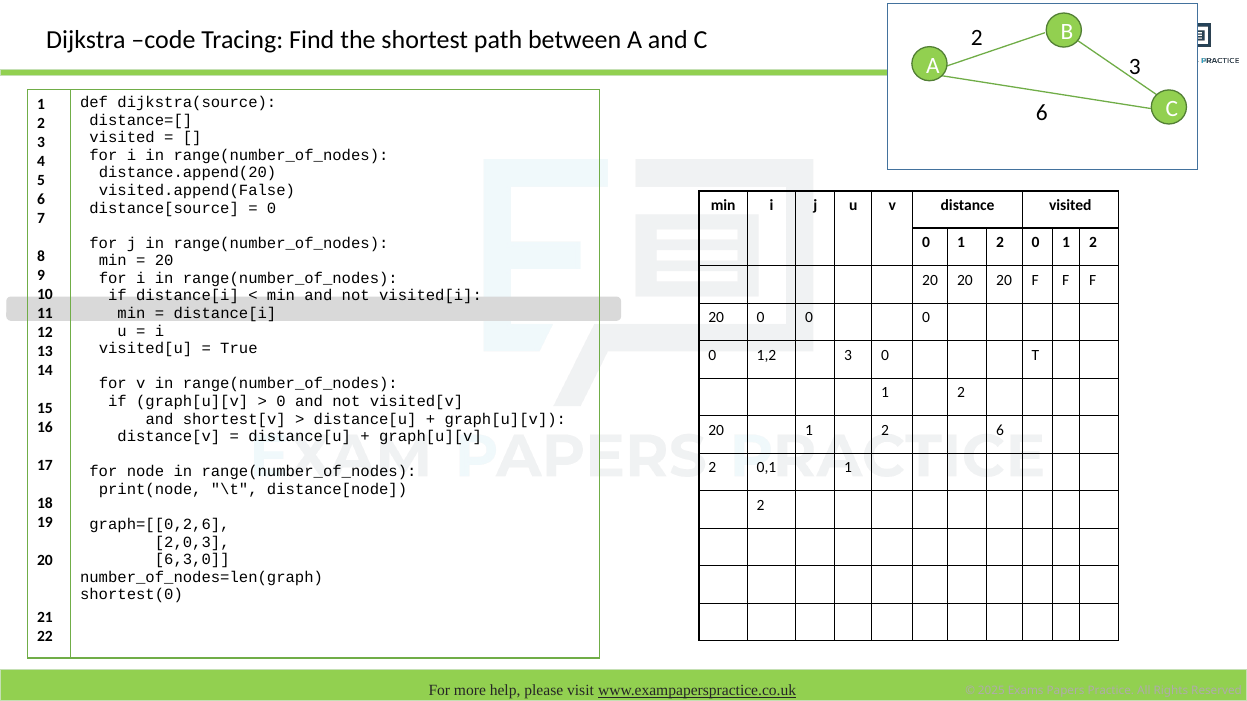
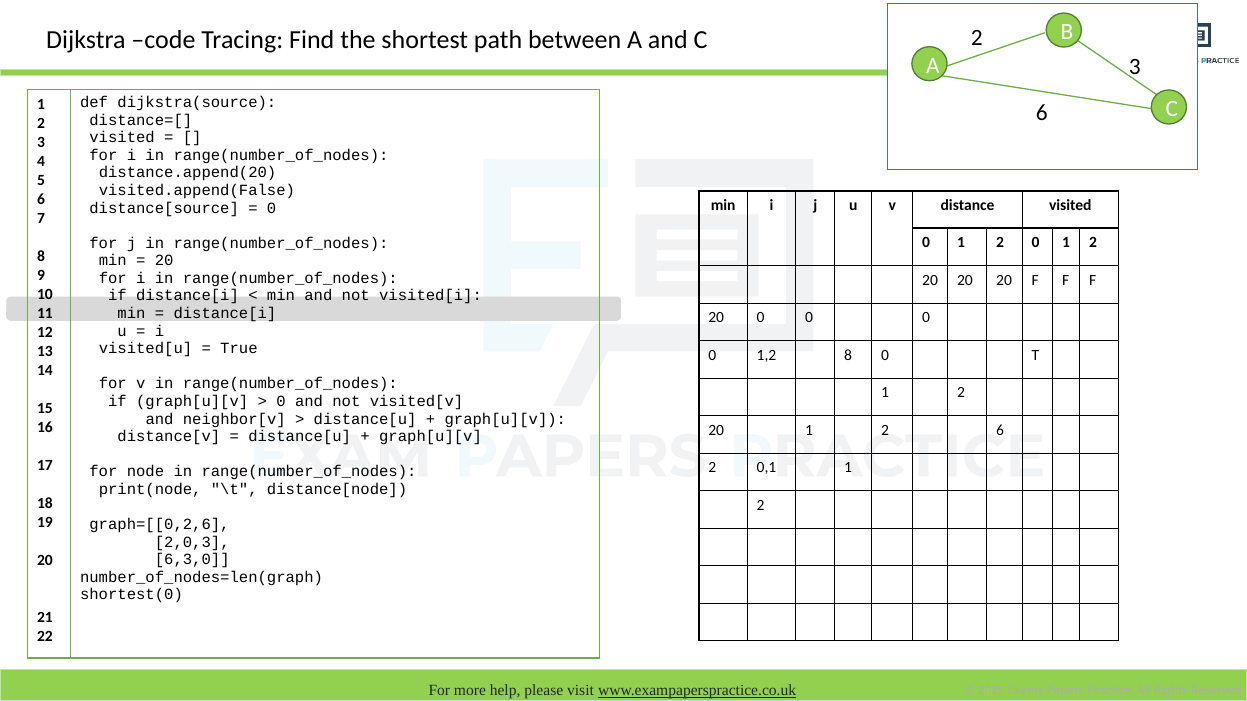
1,2 3: 3 -> 8 (848, 355)
shortest[v: shortest[v -> neighbor[v (234, 419)
